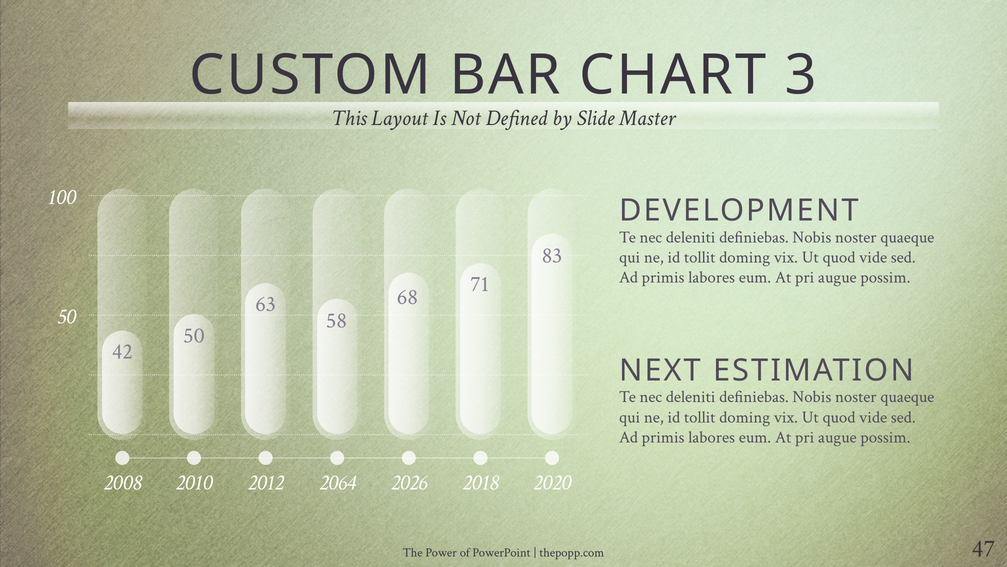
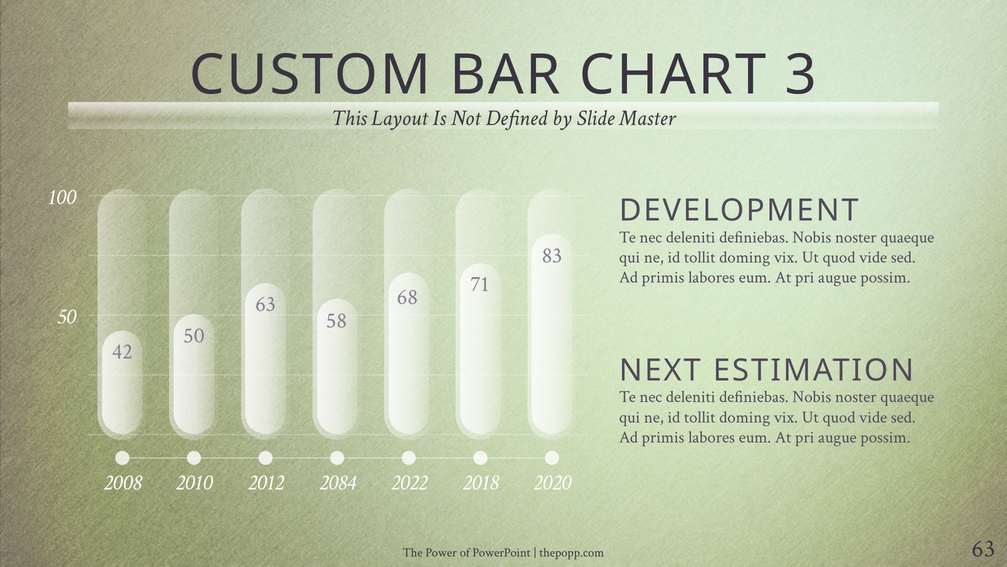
2064: 2064 -> 2084 (337, 482)
2026: 2026 -> 2022 (409, 482)
thepopp.com 47: 47 -> 63 (984, 548)
